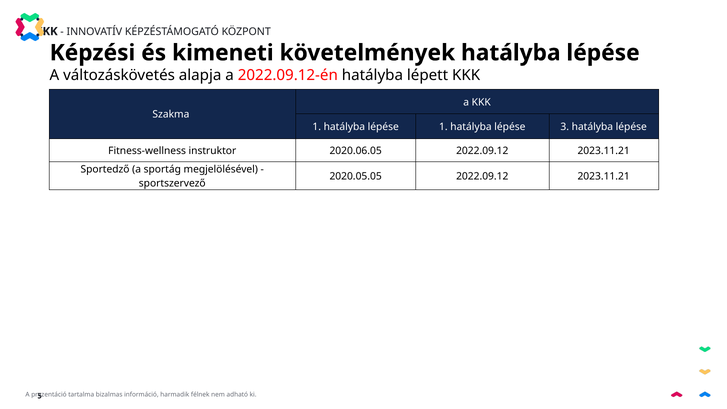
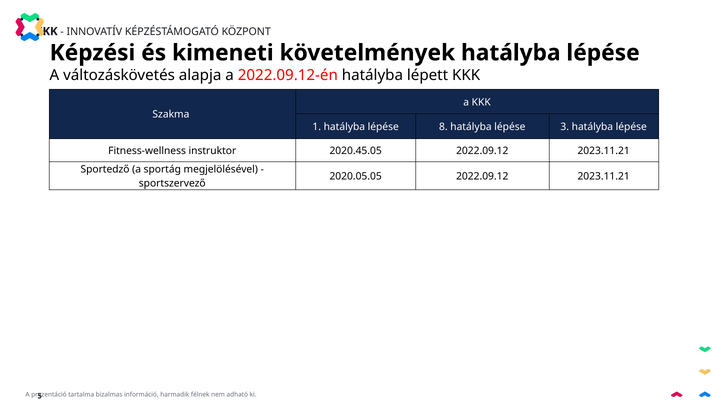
lépése 1: 1 -> 8 (443, 127)
2020.06.05: 2020.06.05 -> 2020.45.05 (356, 151)
